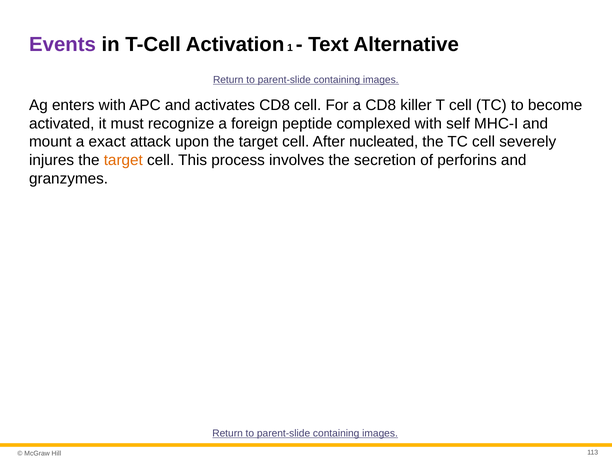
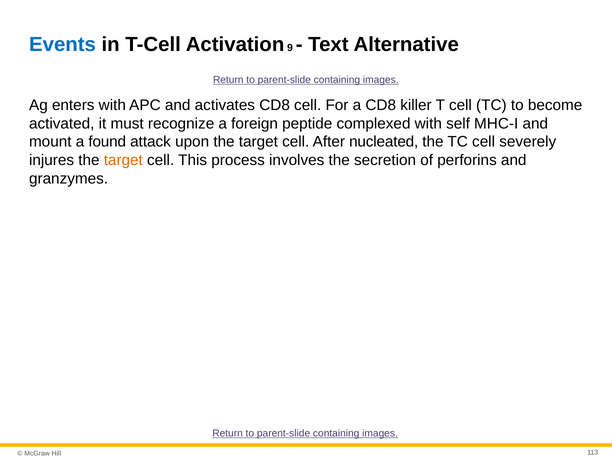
Events colour: purple -> blue (63, 45)
1: 1 -> 9 (290, 48)
exact: exact -> found (107, 142)
